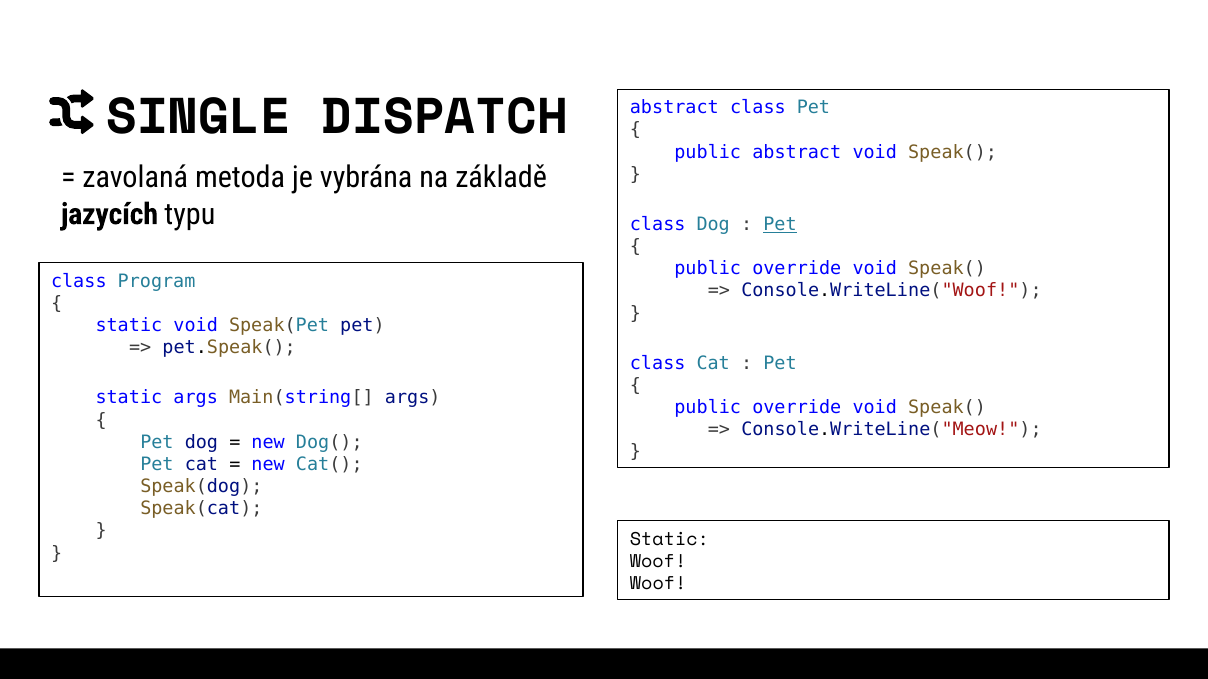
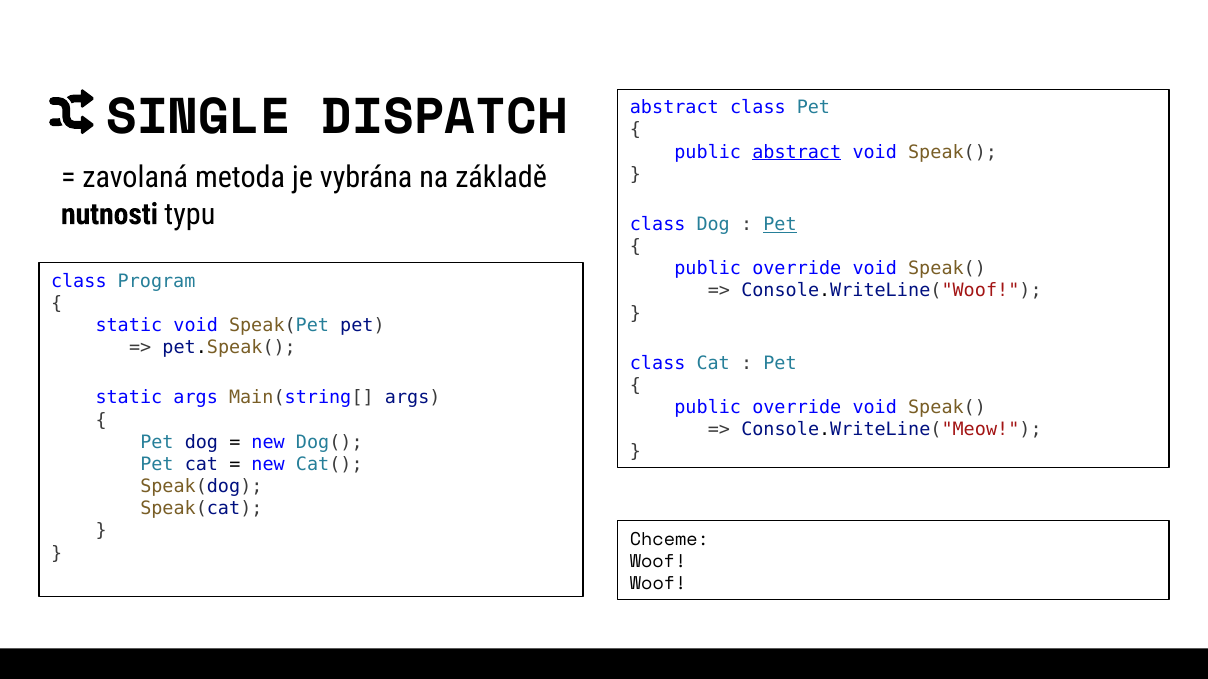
abstract underline: none -> present (797, 152)
jazycích: jazycích -> nutnosti (110, 214)
Static: Static -> Chceme (669, 540)
